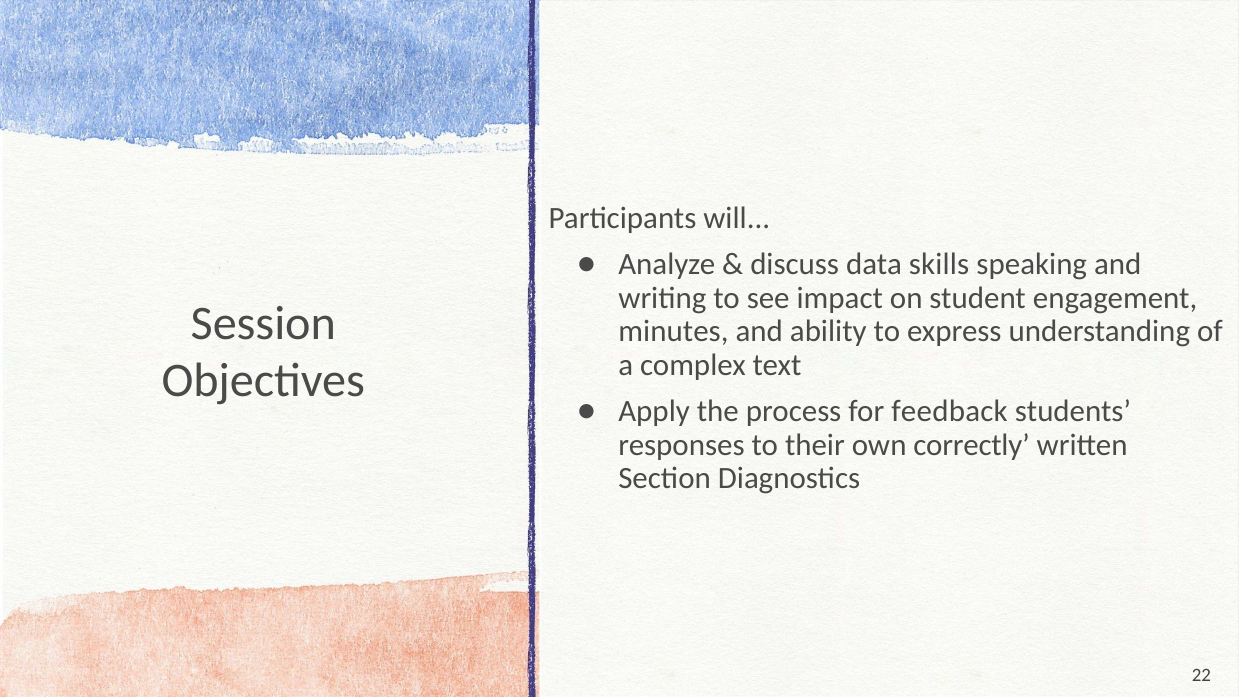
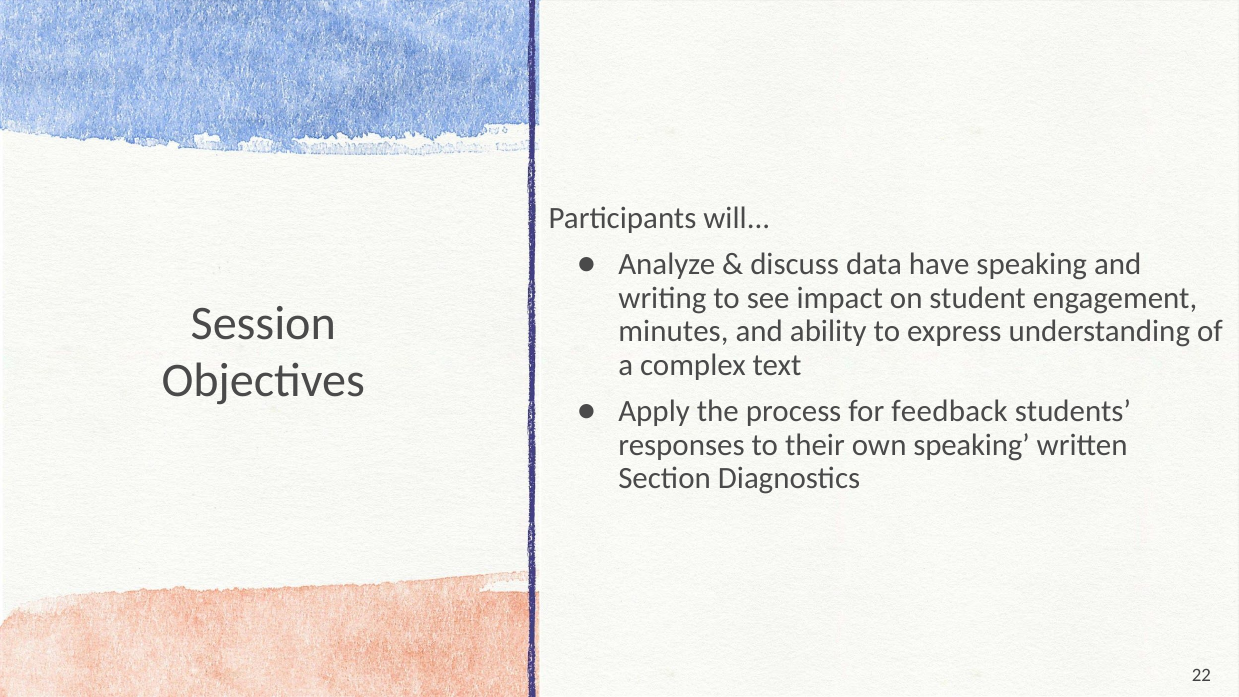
skills: skills -> have (939, 265)
own correctly: correctly -> speaking (972, 445)
